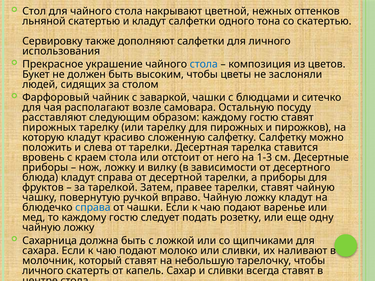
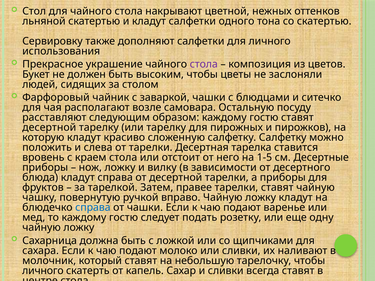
стола colour: blue -> purple (204, 64)
пирожных: пирожных -> десертной (49, 128)
1-3: 1-3 -> 1-5 (264, 158)
